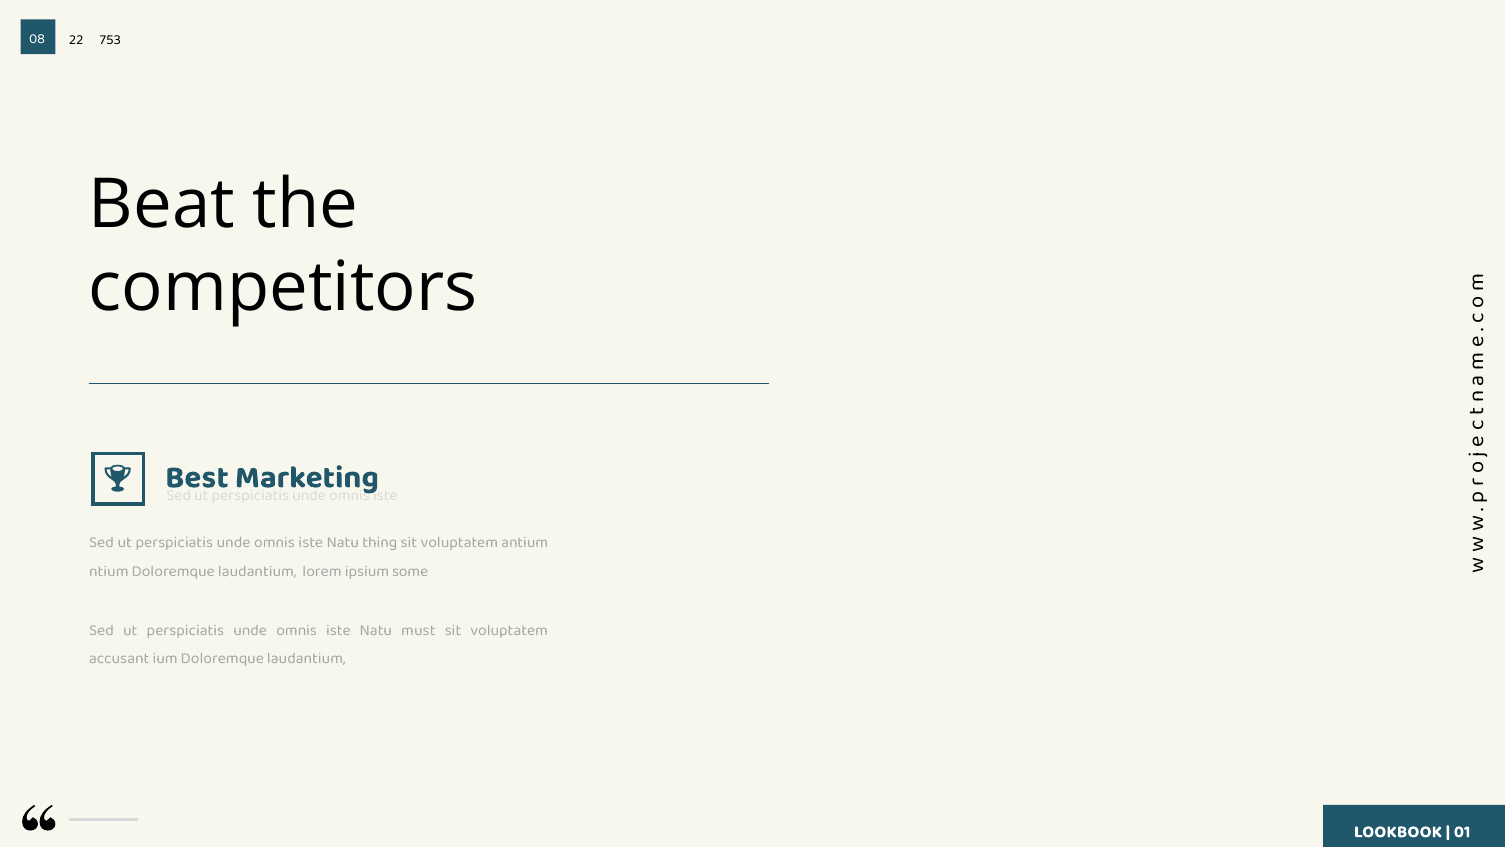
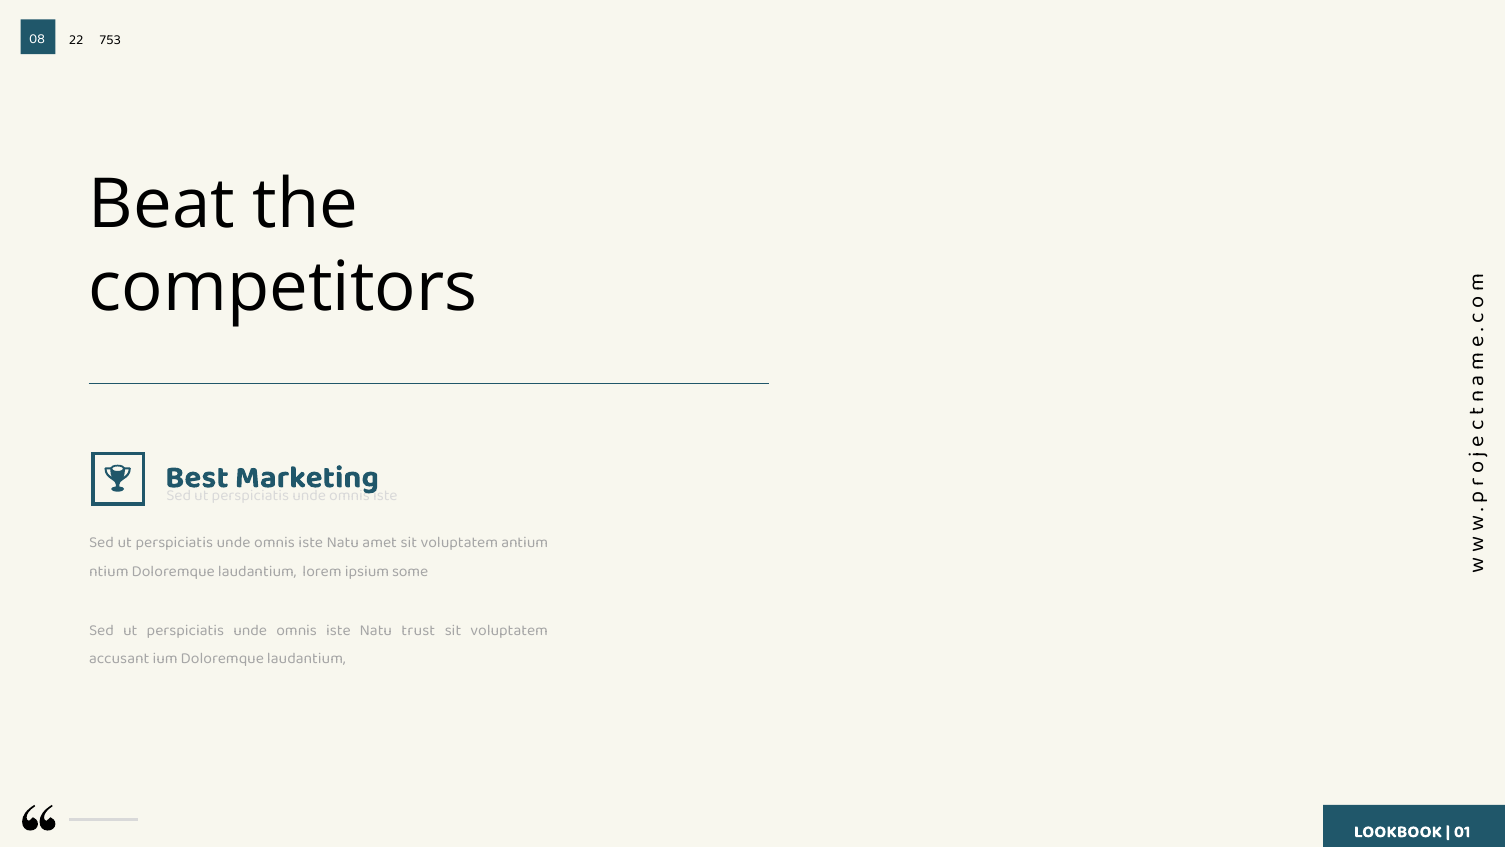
thing: thing -> amet (380, 543)
must: must -> trust (418, 630)
